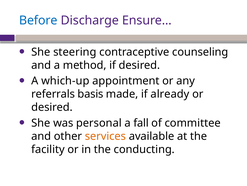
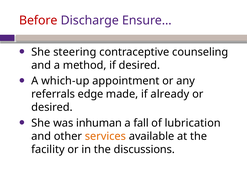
Before colour: blue -> red (38, 20)
basis: basis -> edge (90, 94)
personal: personal -> inhuman (99, 123)
committee: committee -> lubrication (193, 123)
conducting: conducting -> discussions (144, 149)
